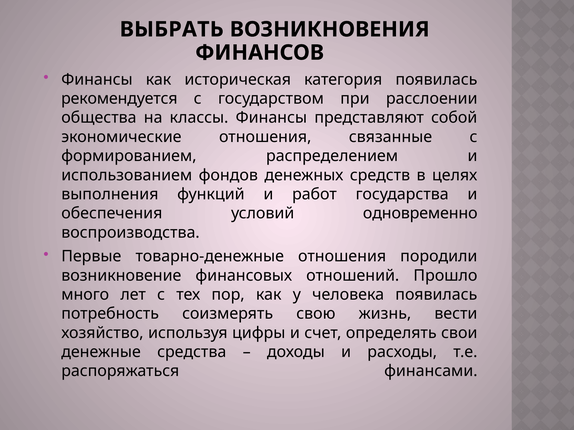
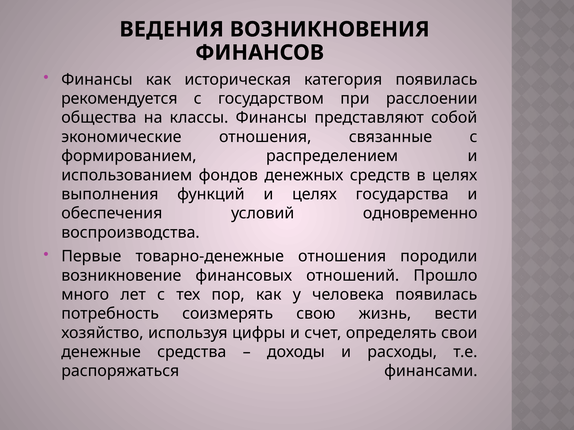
ВЫБРАТЬ: ВЫБРАТЬ -> ВЕДЕНИЯ (172, 29)
и работ: работ -> целях (315, 194)
